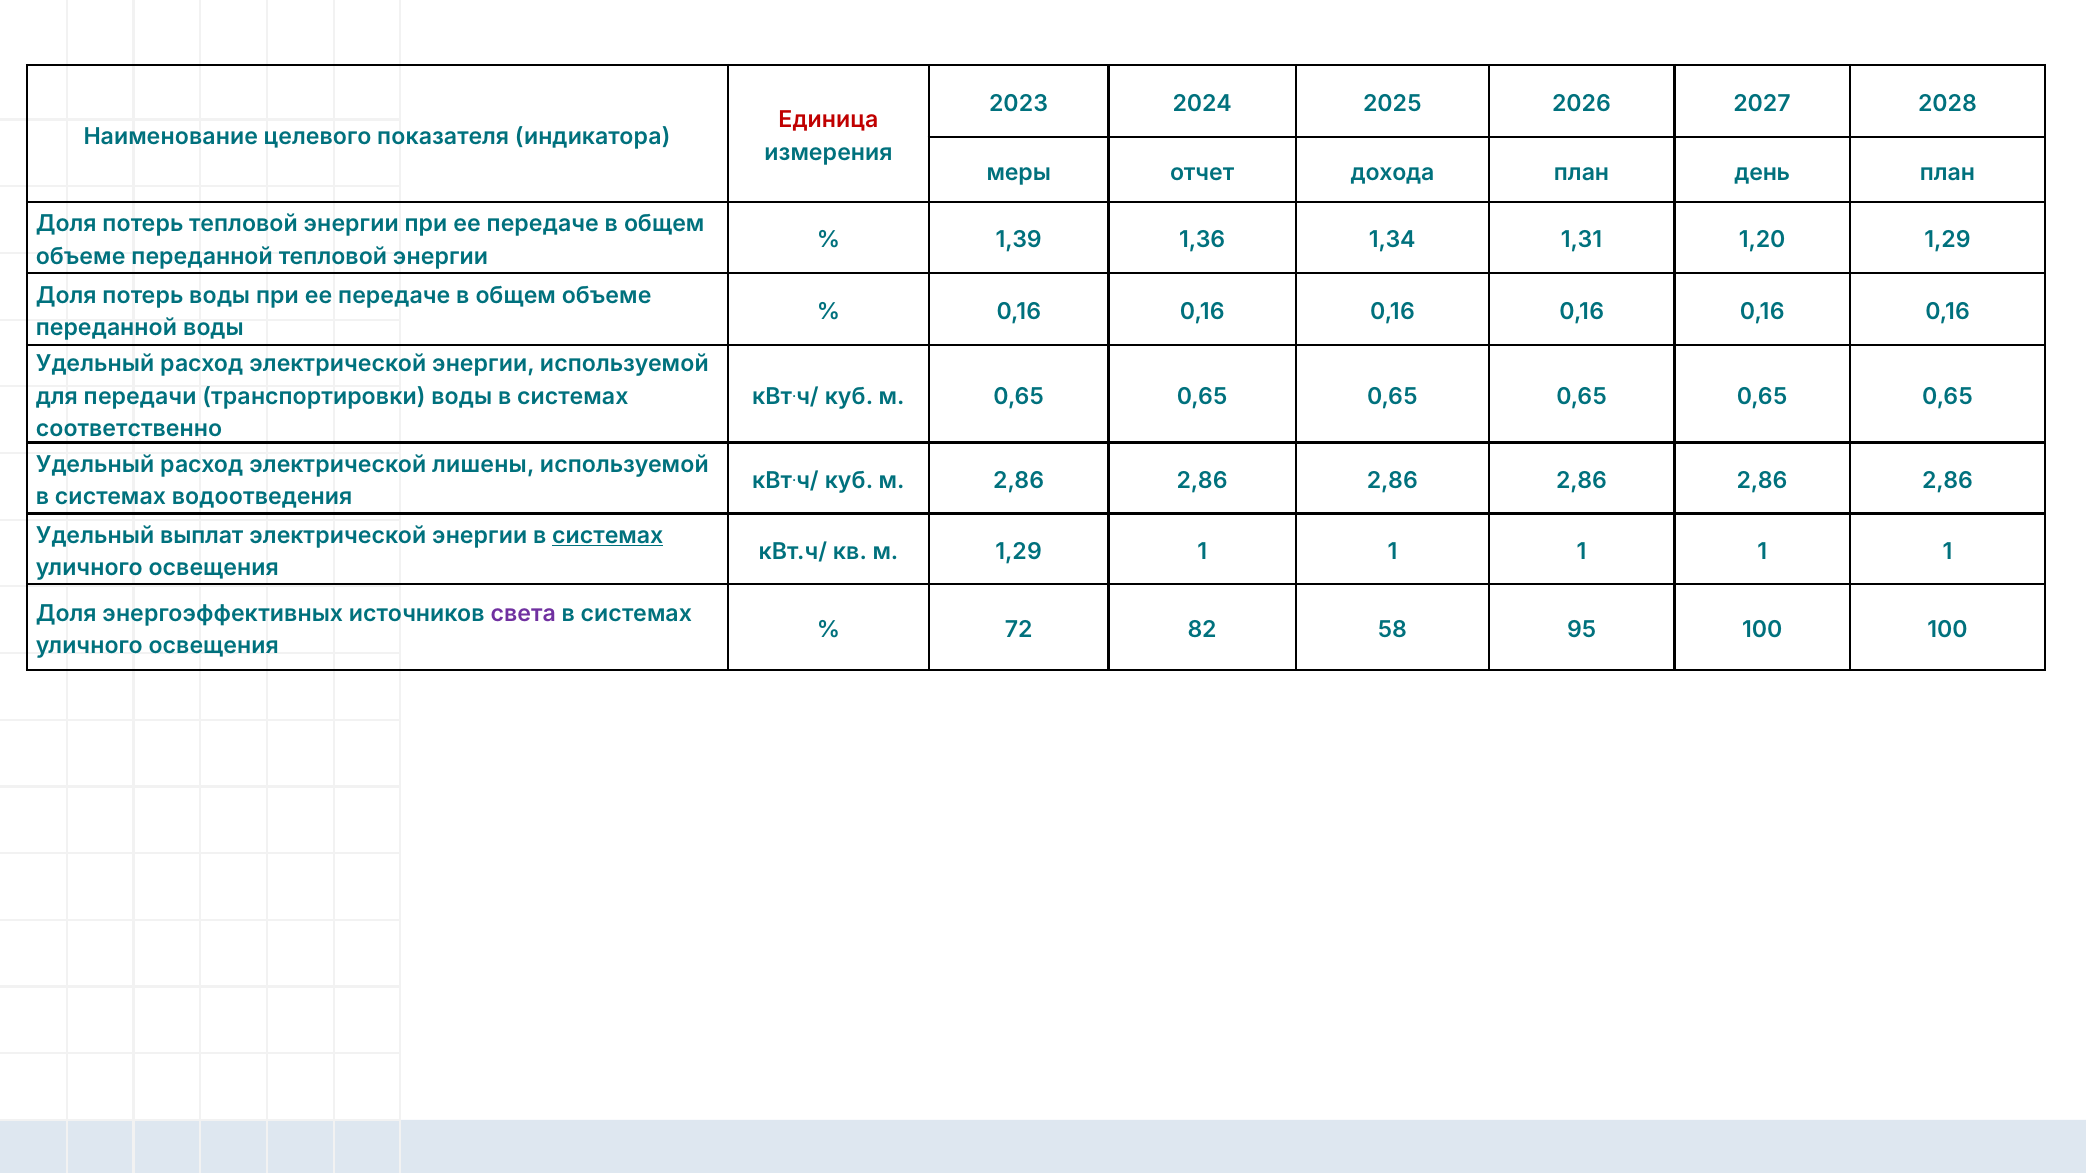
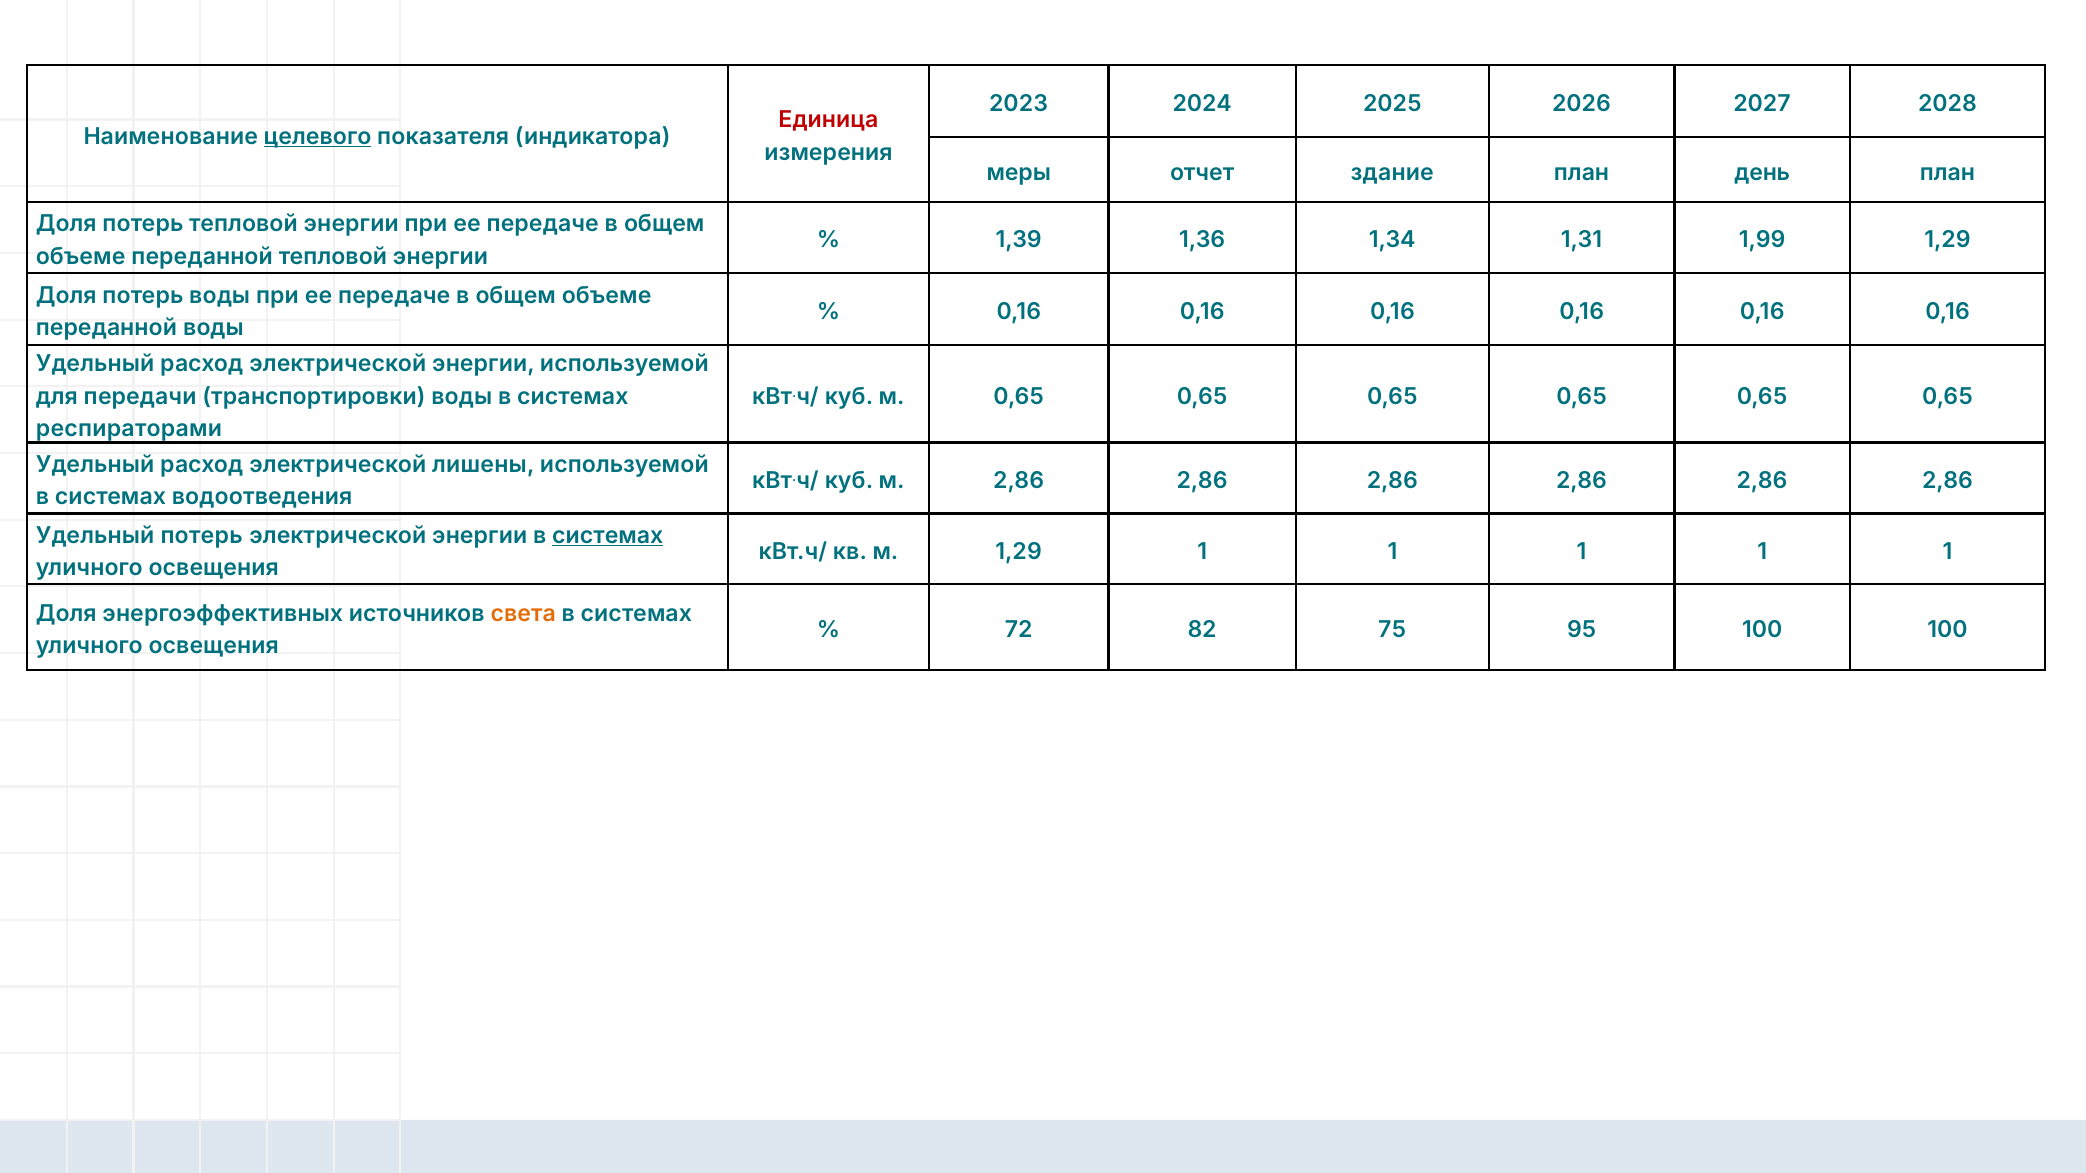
целевого underline: none -> present (318, 136)
дохода: дохода -> здание (1392, 172)
1,20: 1,20 -> 1,99 (1762, 240)
соответственно: соответственно -> респираторами (129, 429)
Удельный выплат: выплат -> потерь (202, 536)
света colour: purple -> orange (523, 614)
58: 58 -> 75 (1392, 630)
